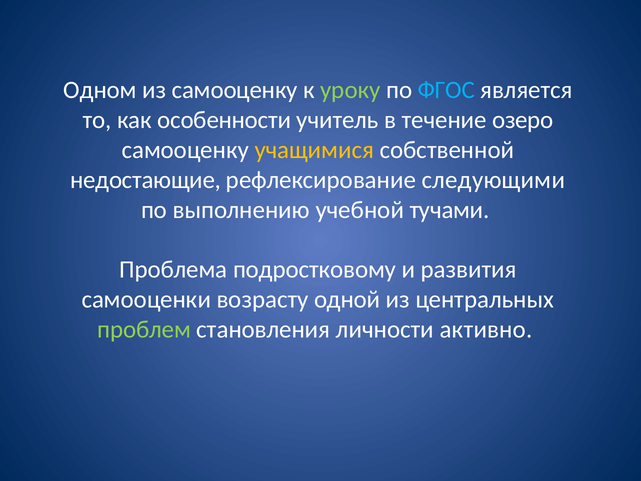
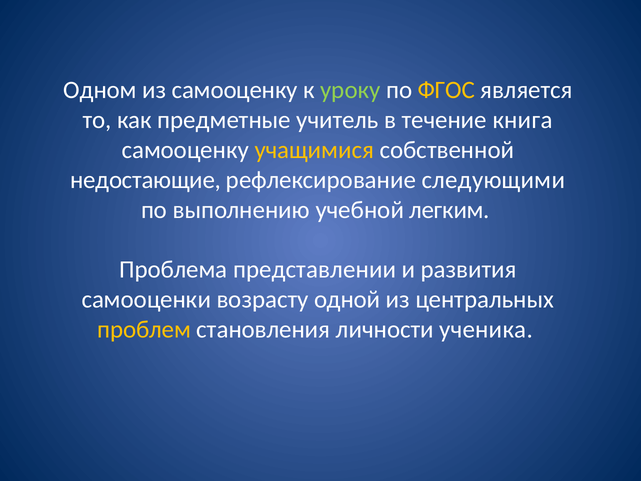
ФГОС colour: light blue -> yellow (446, 90)
особенности: особенности -> предметные (224, 120)
озеро: озеро -> книга (523, 120)
тучами: тучами -> легким (450, 210)
подростковому: подростковому -> представлении (315, 270)
проблем colour: light green -> yellow (144, 329)
активно: активно -> ученика (486, 329)
